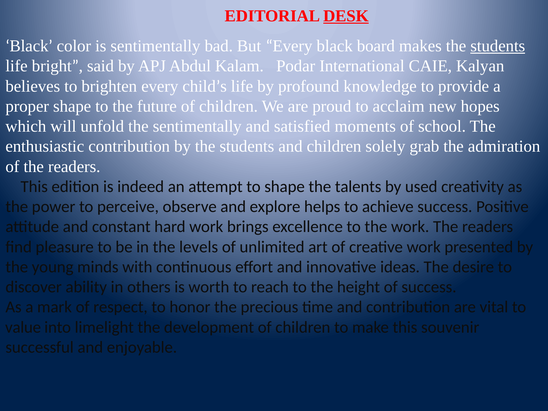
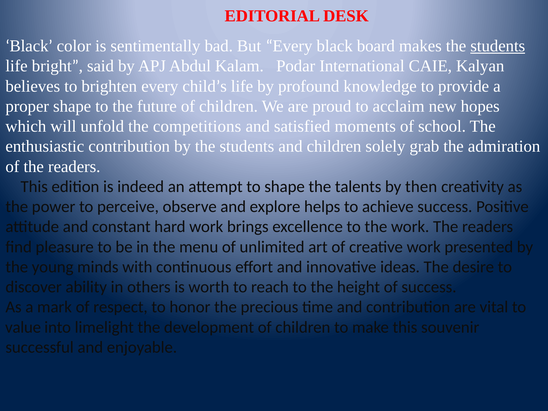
DESK underline: present -> none (346, 16)
the sentimentally: sentimentally -> competitions (197, 126)
used: used -> then (421, 187)
levels: levels -> menu (199, 247)
